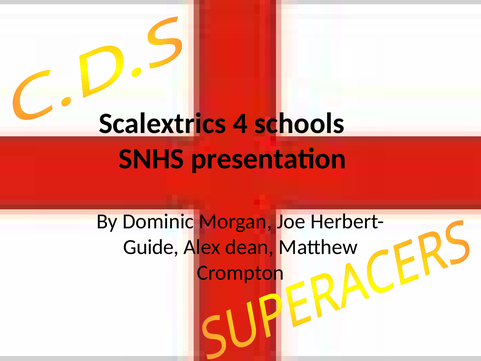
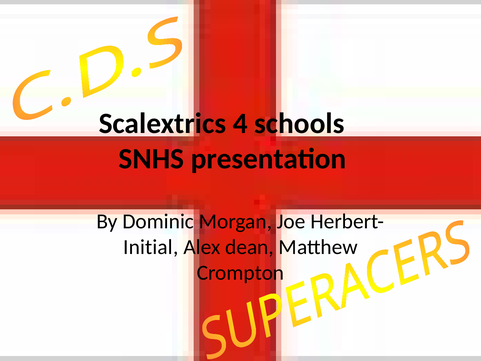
Guide: Guide -> Initial (151, 247)
